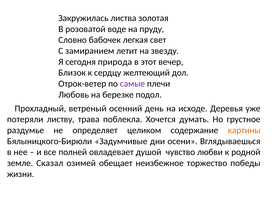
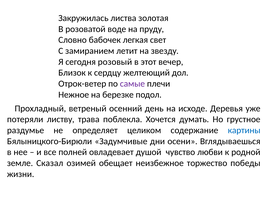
природа: природа -> розовый (115, 62)
Любовь: Любовь -> Нежное (74, 95)
картины colour: orange -> blue (244, 131)
